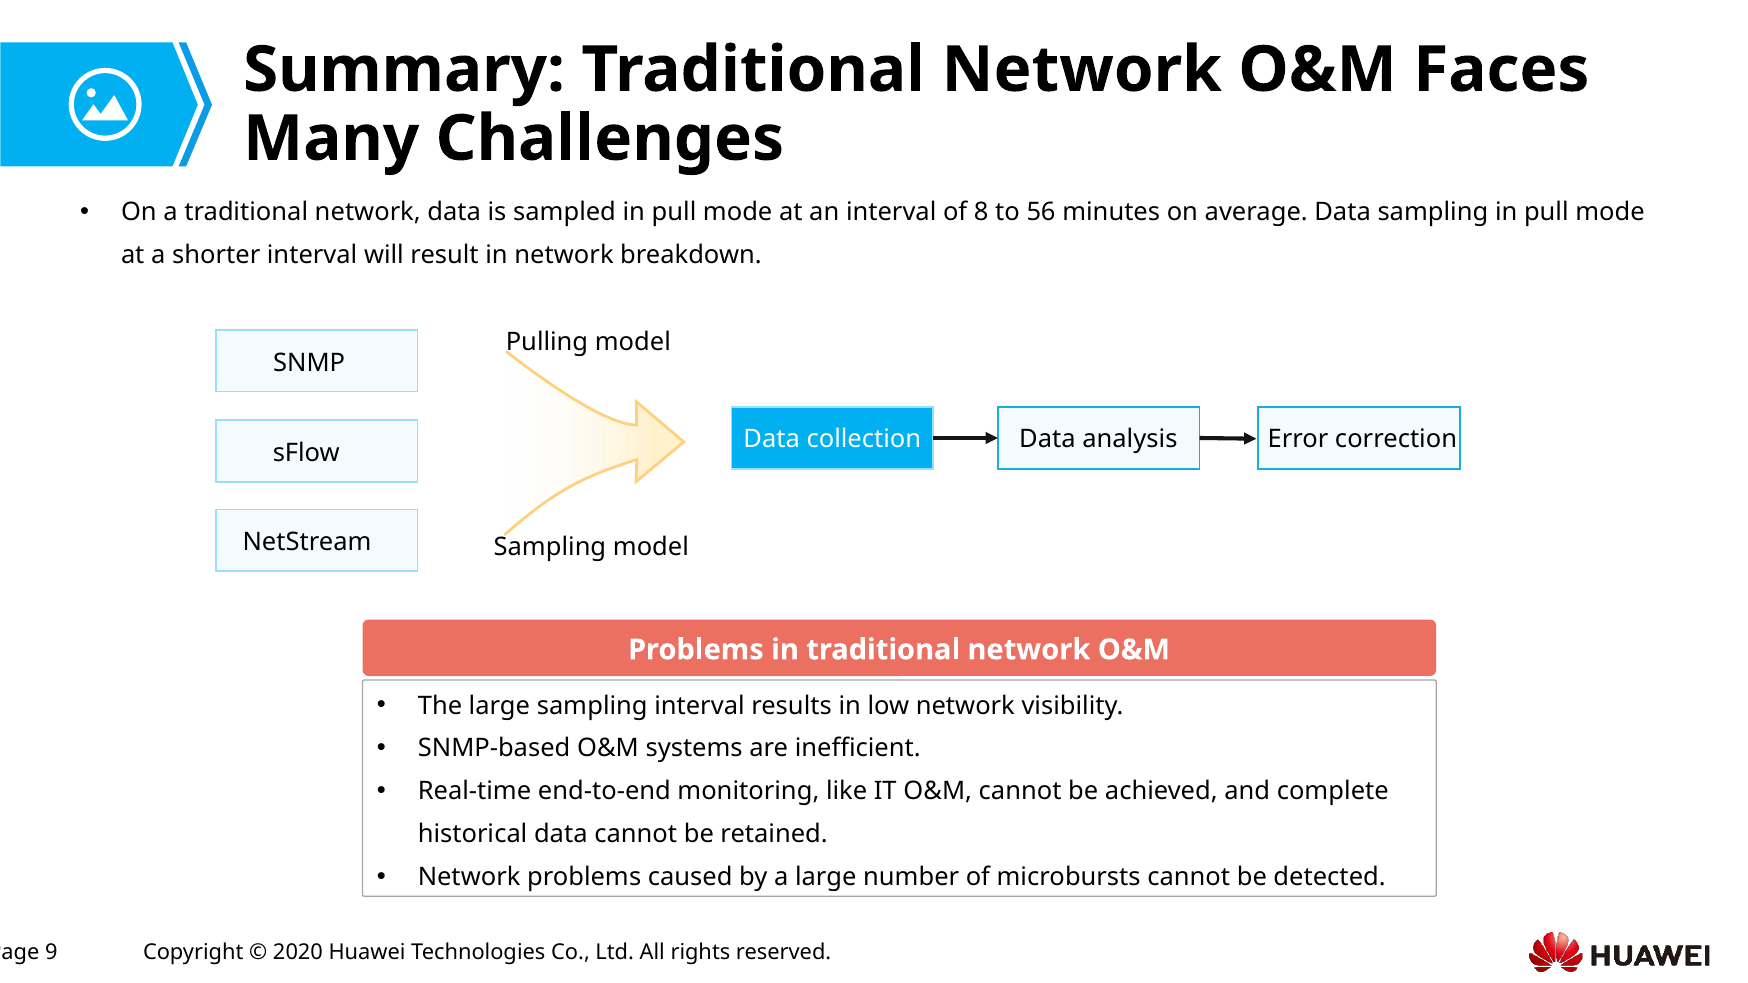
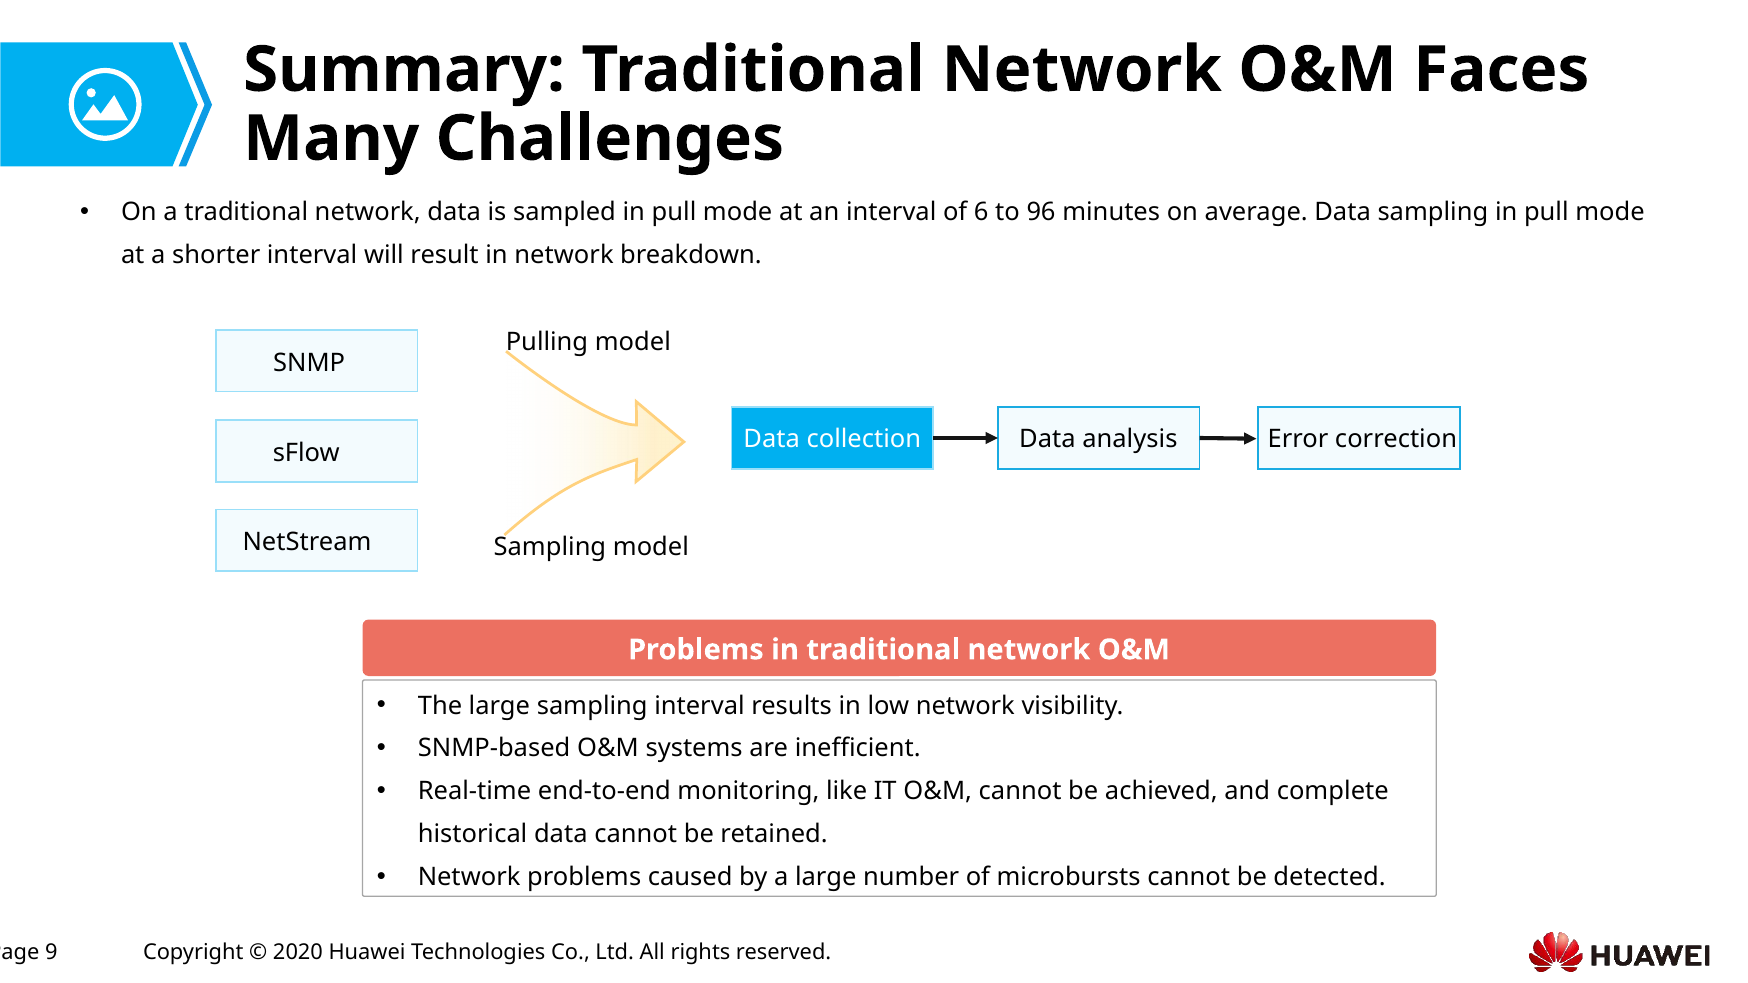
8: 8 -> 6 (981, 213)
56: 56 -> 96 (1041, 213)
